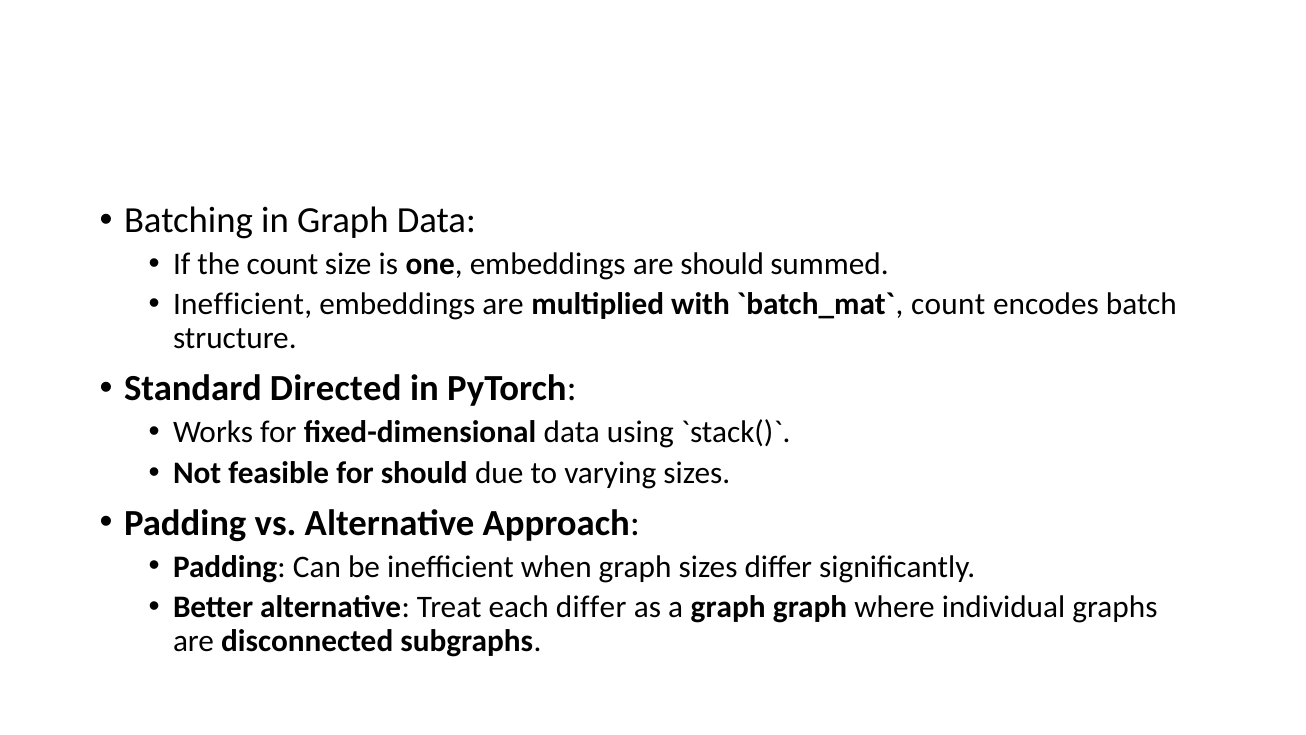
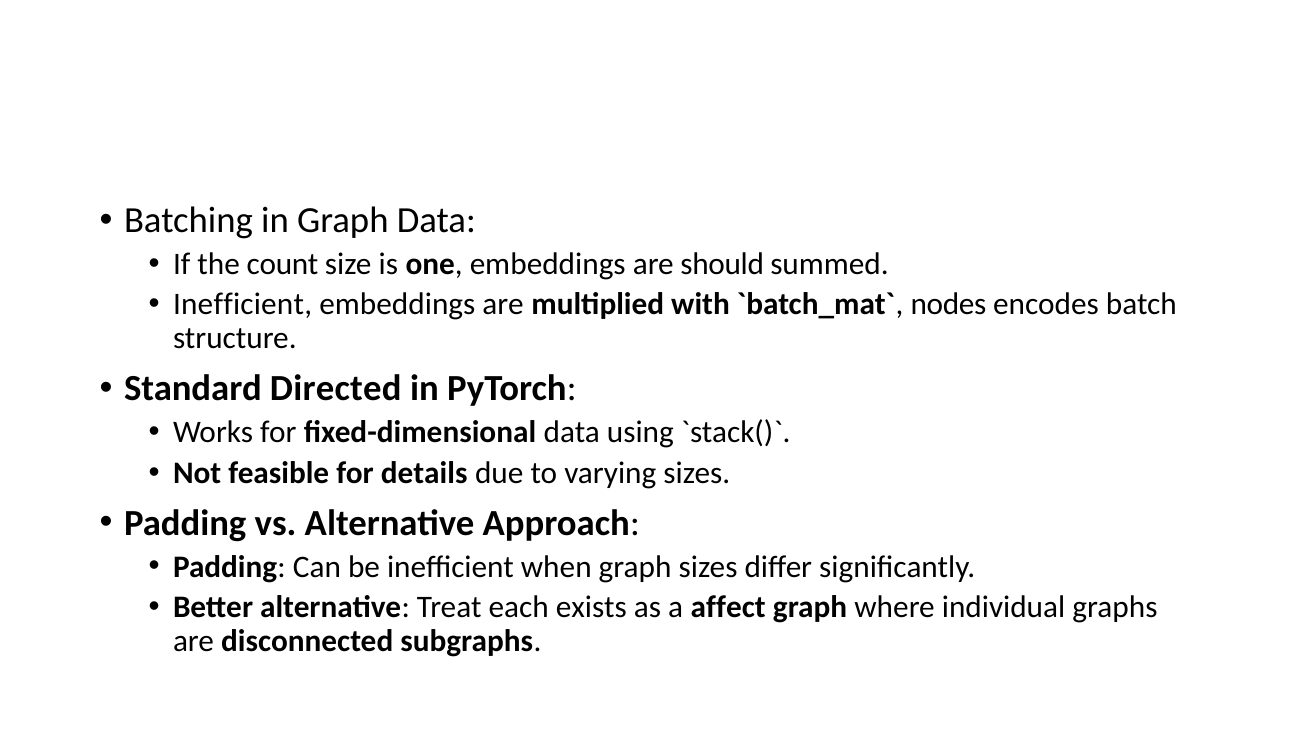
count: count -> nodes (948, 304)
for should: should -> details (424, 472)
each differ: differ -> exists (591, 607)
a graph: graph -> affect (728, 607)
